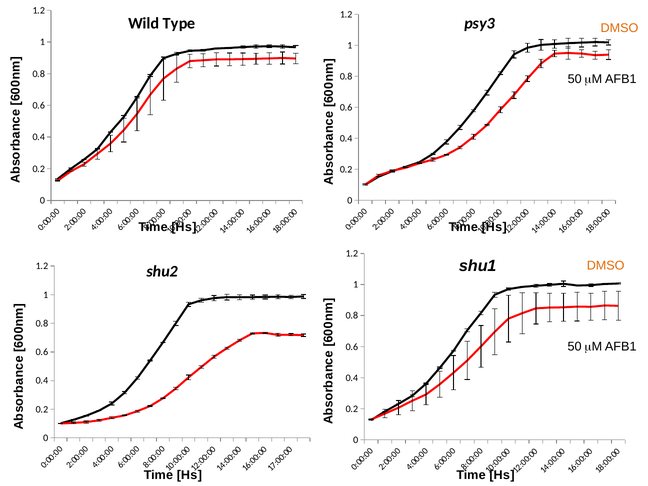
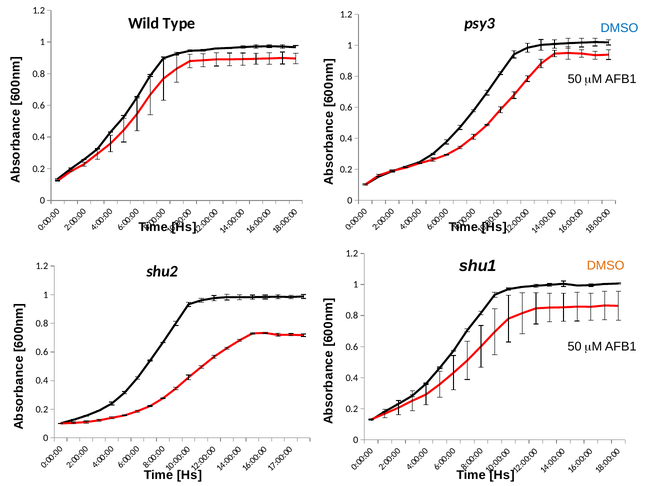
DMSO colour: orange -> blue (619, 28)
